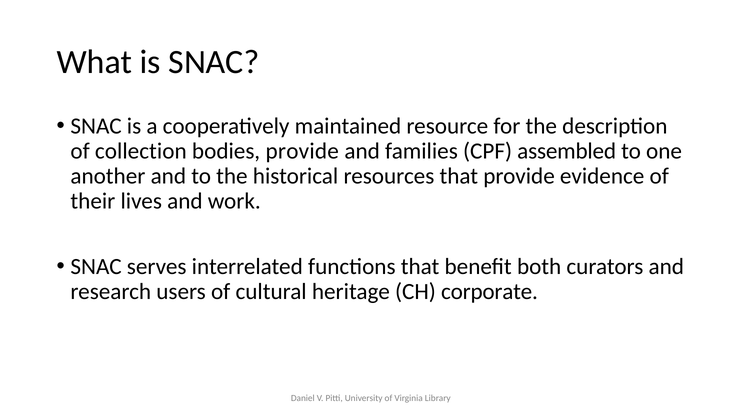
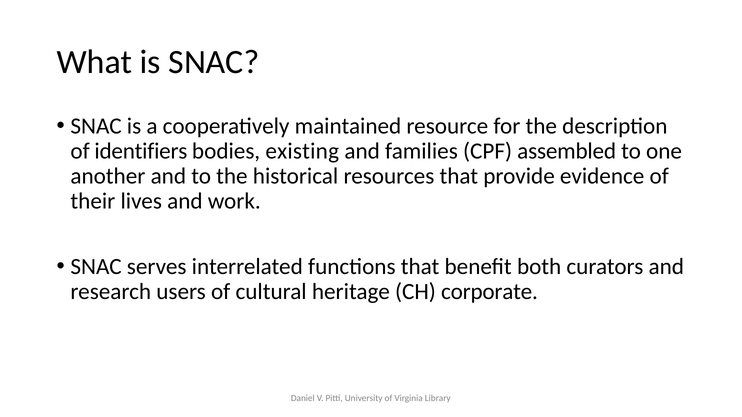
collection: collection -> identifiers (141, 151)
bodies provide: provide -> existing (302, 151)
